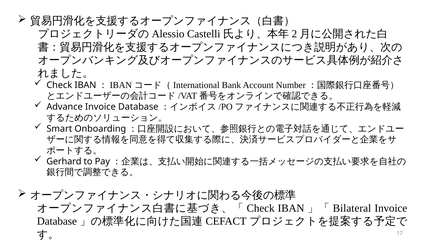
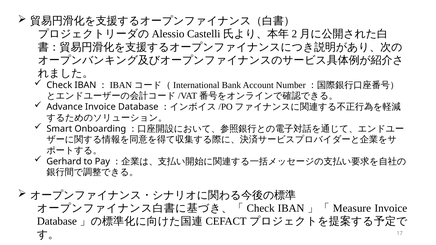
Bilateral: Bilateral -> Measure (352, 209)
